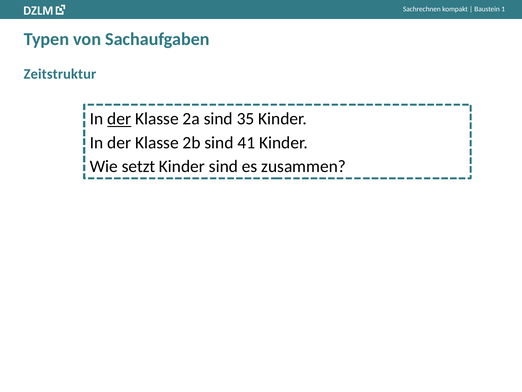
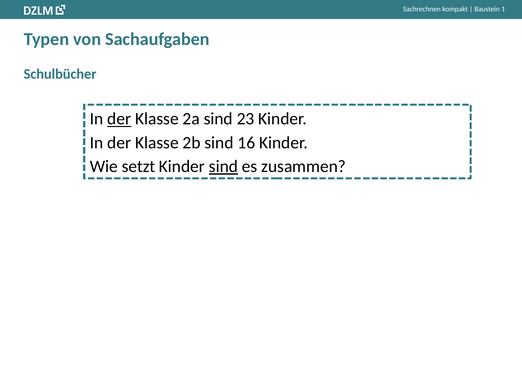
Zeitstruktur: Zeitstruktur -> Schulbücher (60, 74)
35: 35 -> 23 (246, 119)
41: 41 -> 16 (246, 143)
sind underline: none -> present (223, 166)
